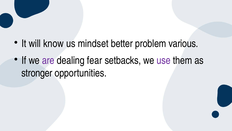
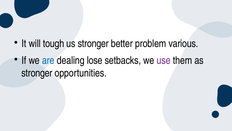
know: know -> tough (54, 44)
us mindset: mindset -> stronger (93, 44)
are colour: purple -> blue (48, 60)
fear: fear -> lose (95, 60)
